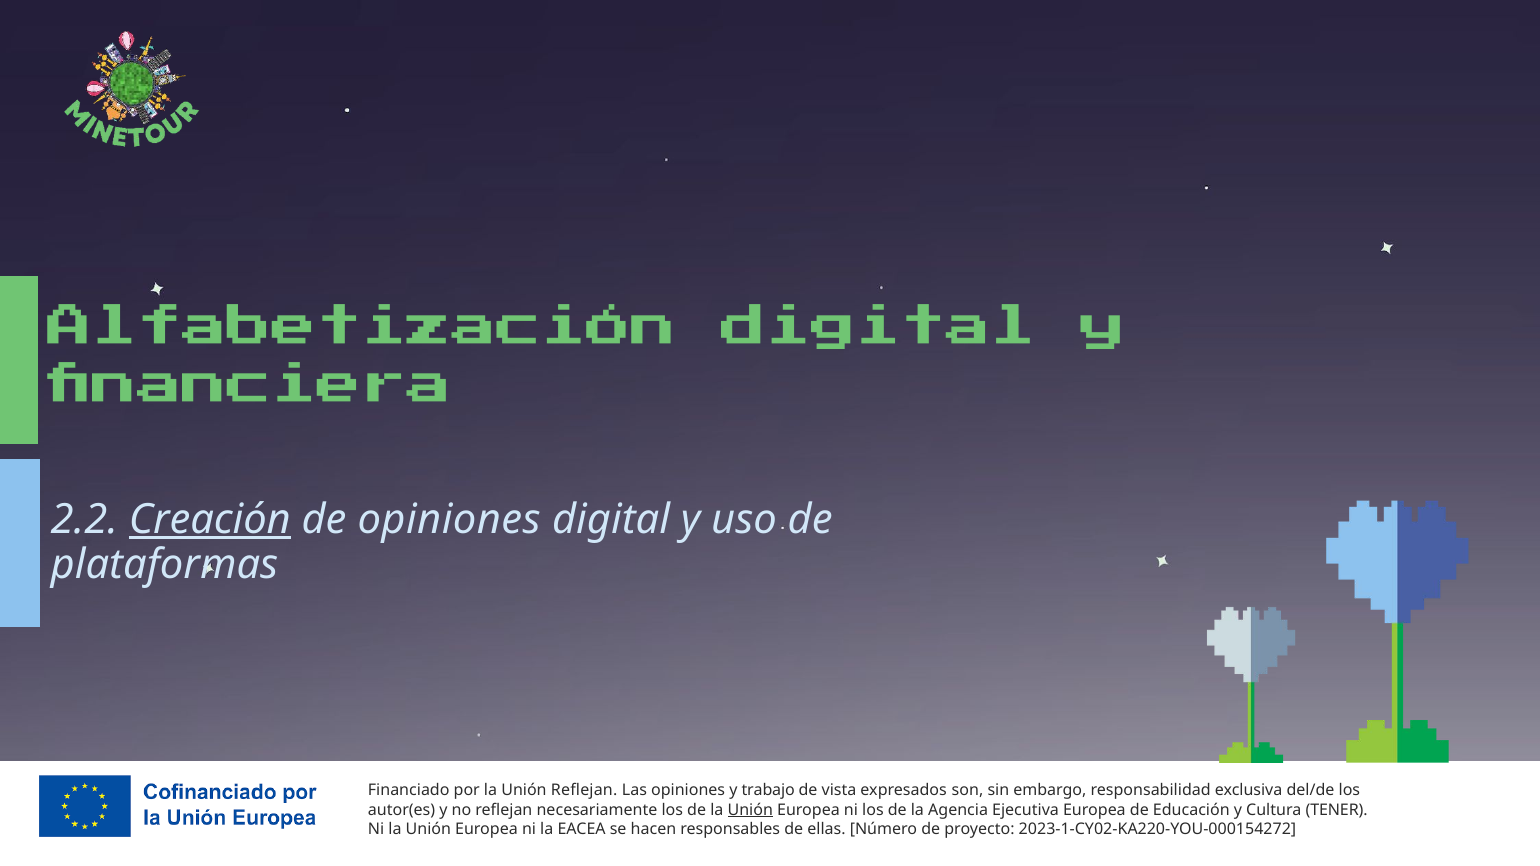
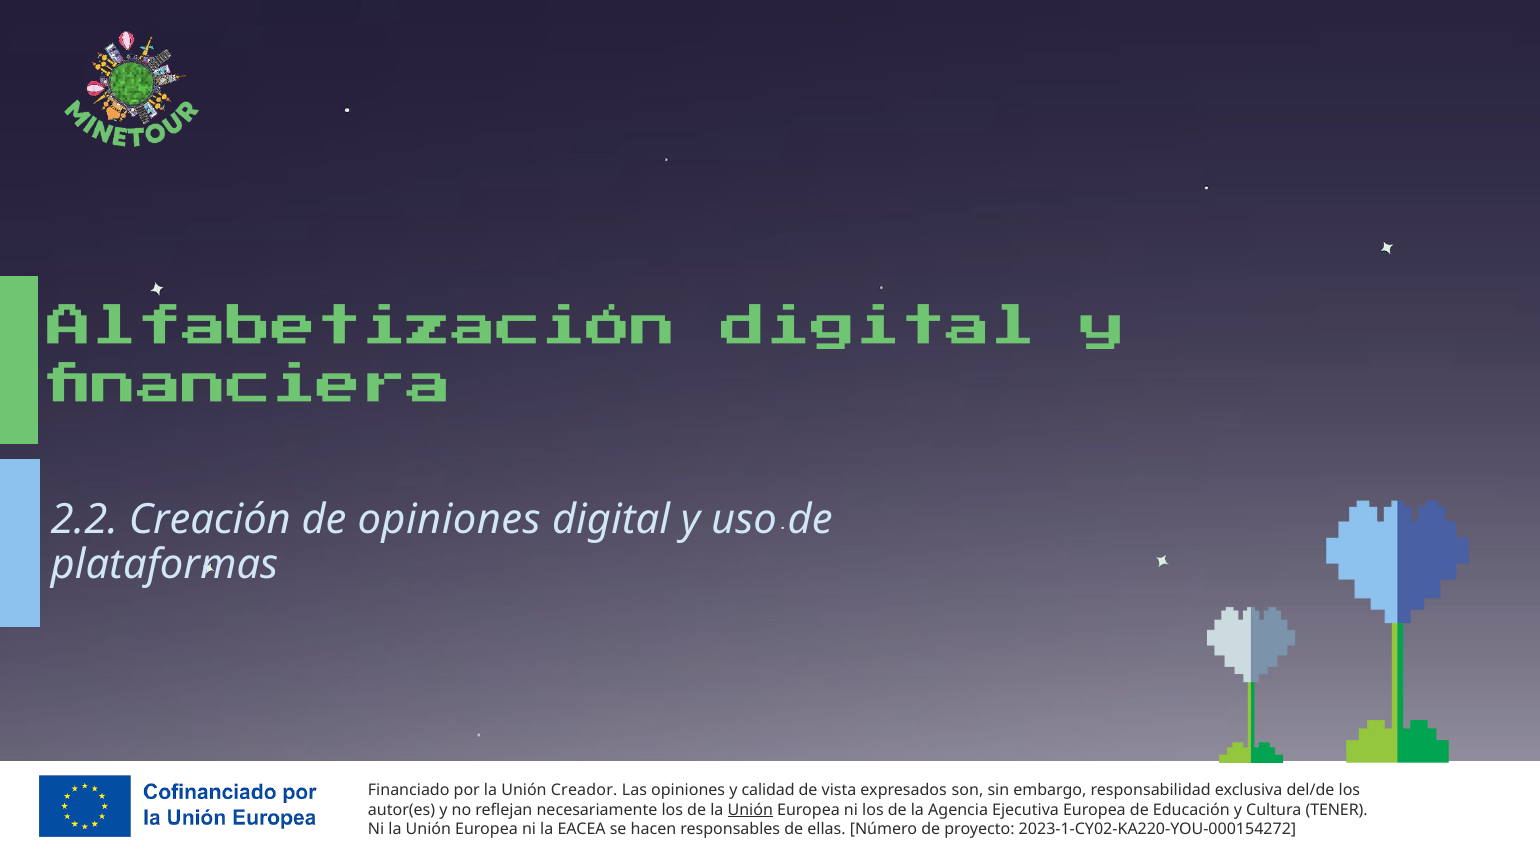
Creación underline: present -> none (210, 520)
Unión Reflejan: Reflejan -> Creador (584, 791)
trabajo: trabajo -> calidad (768, 791)
